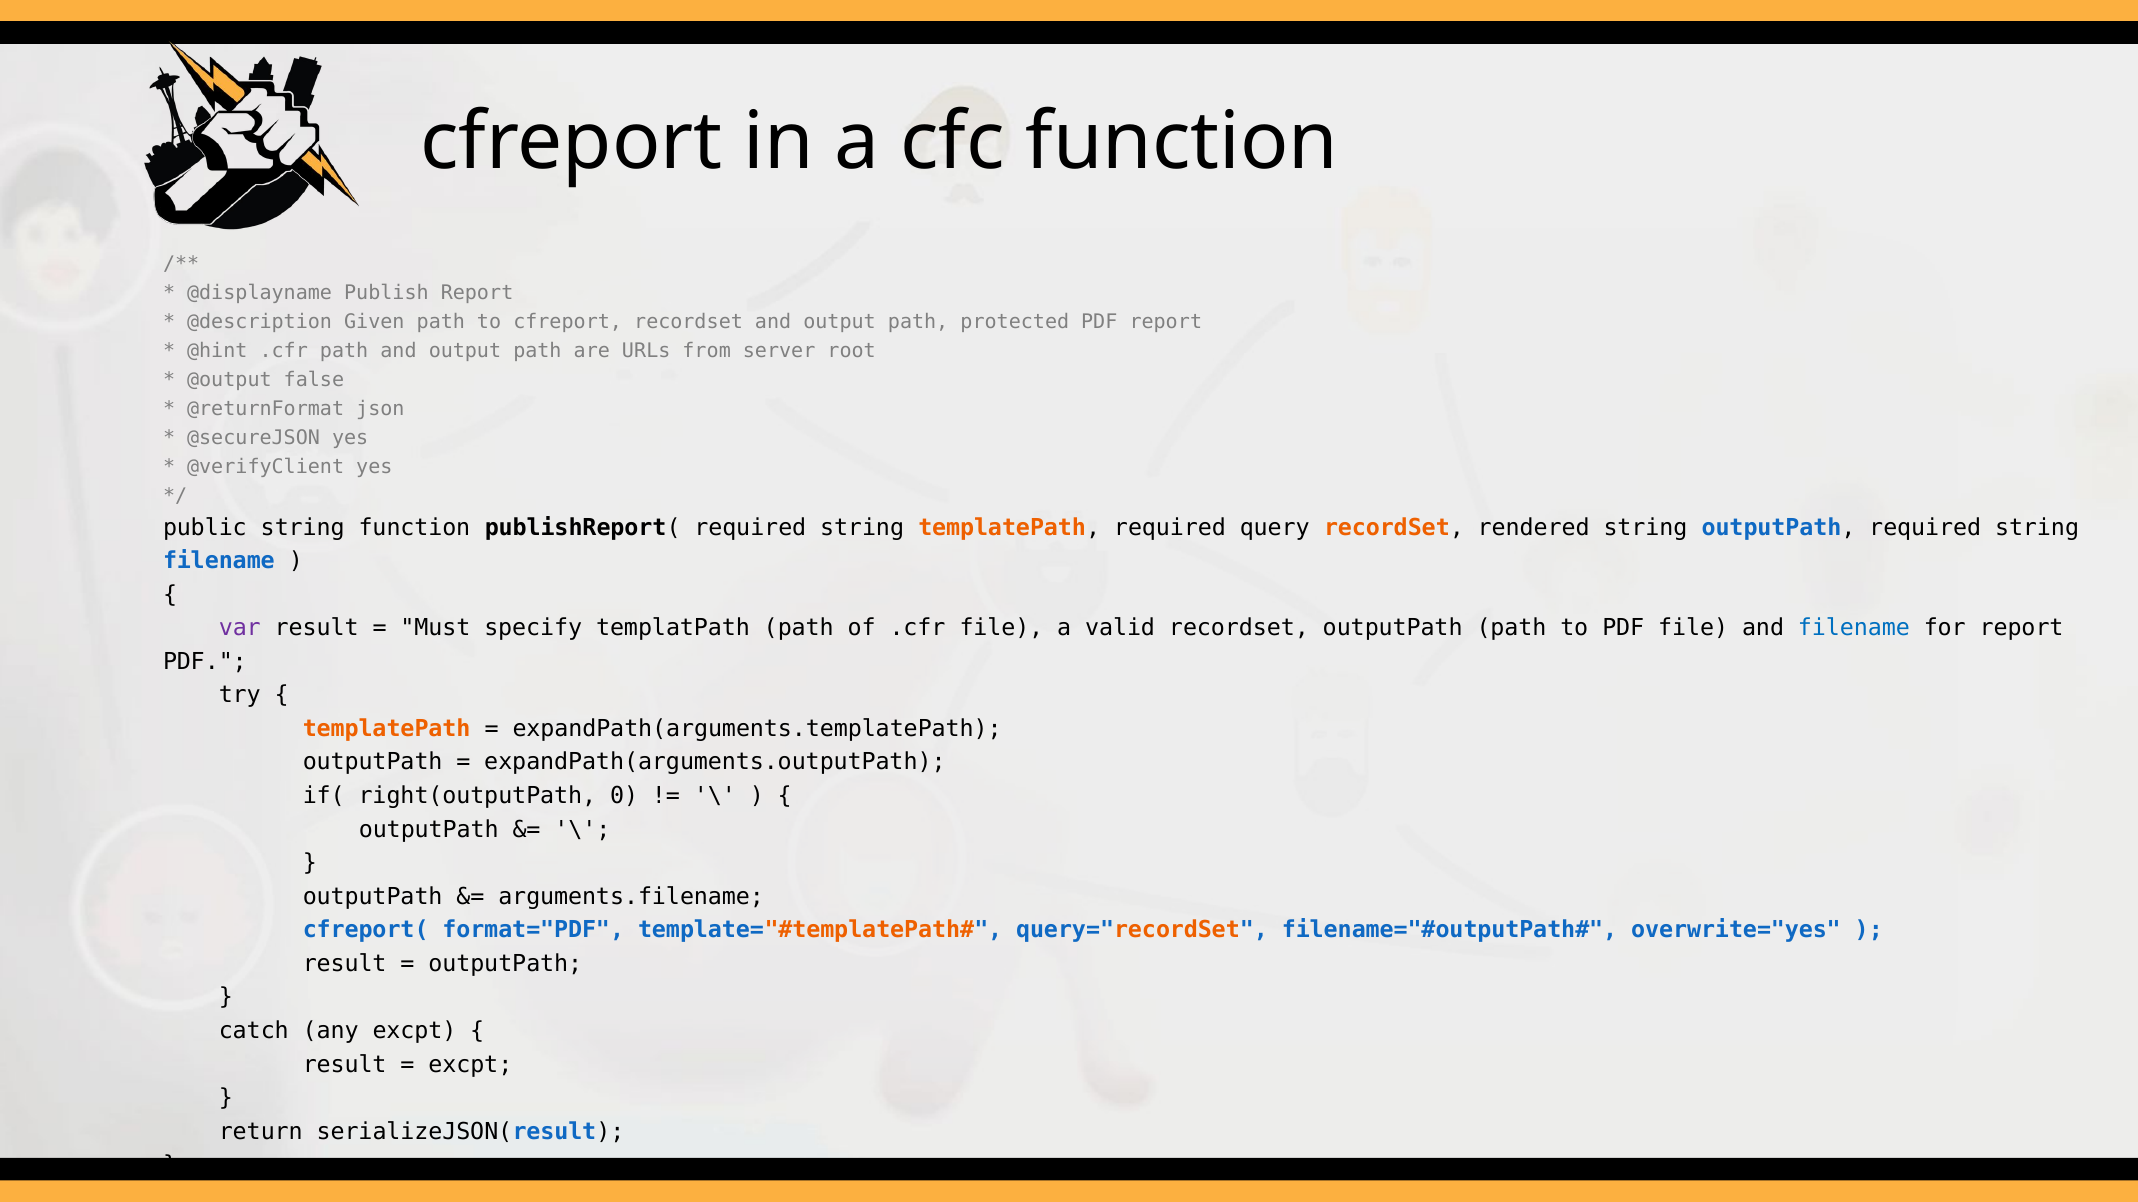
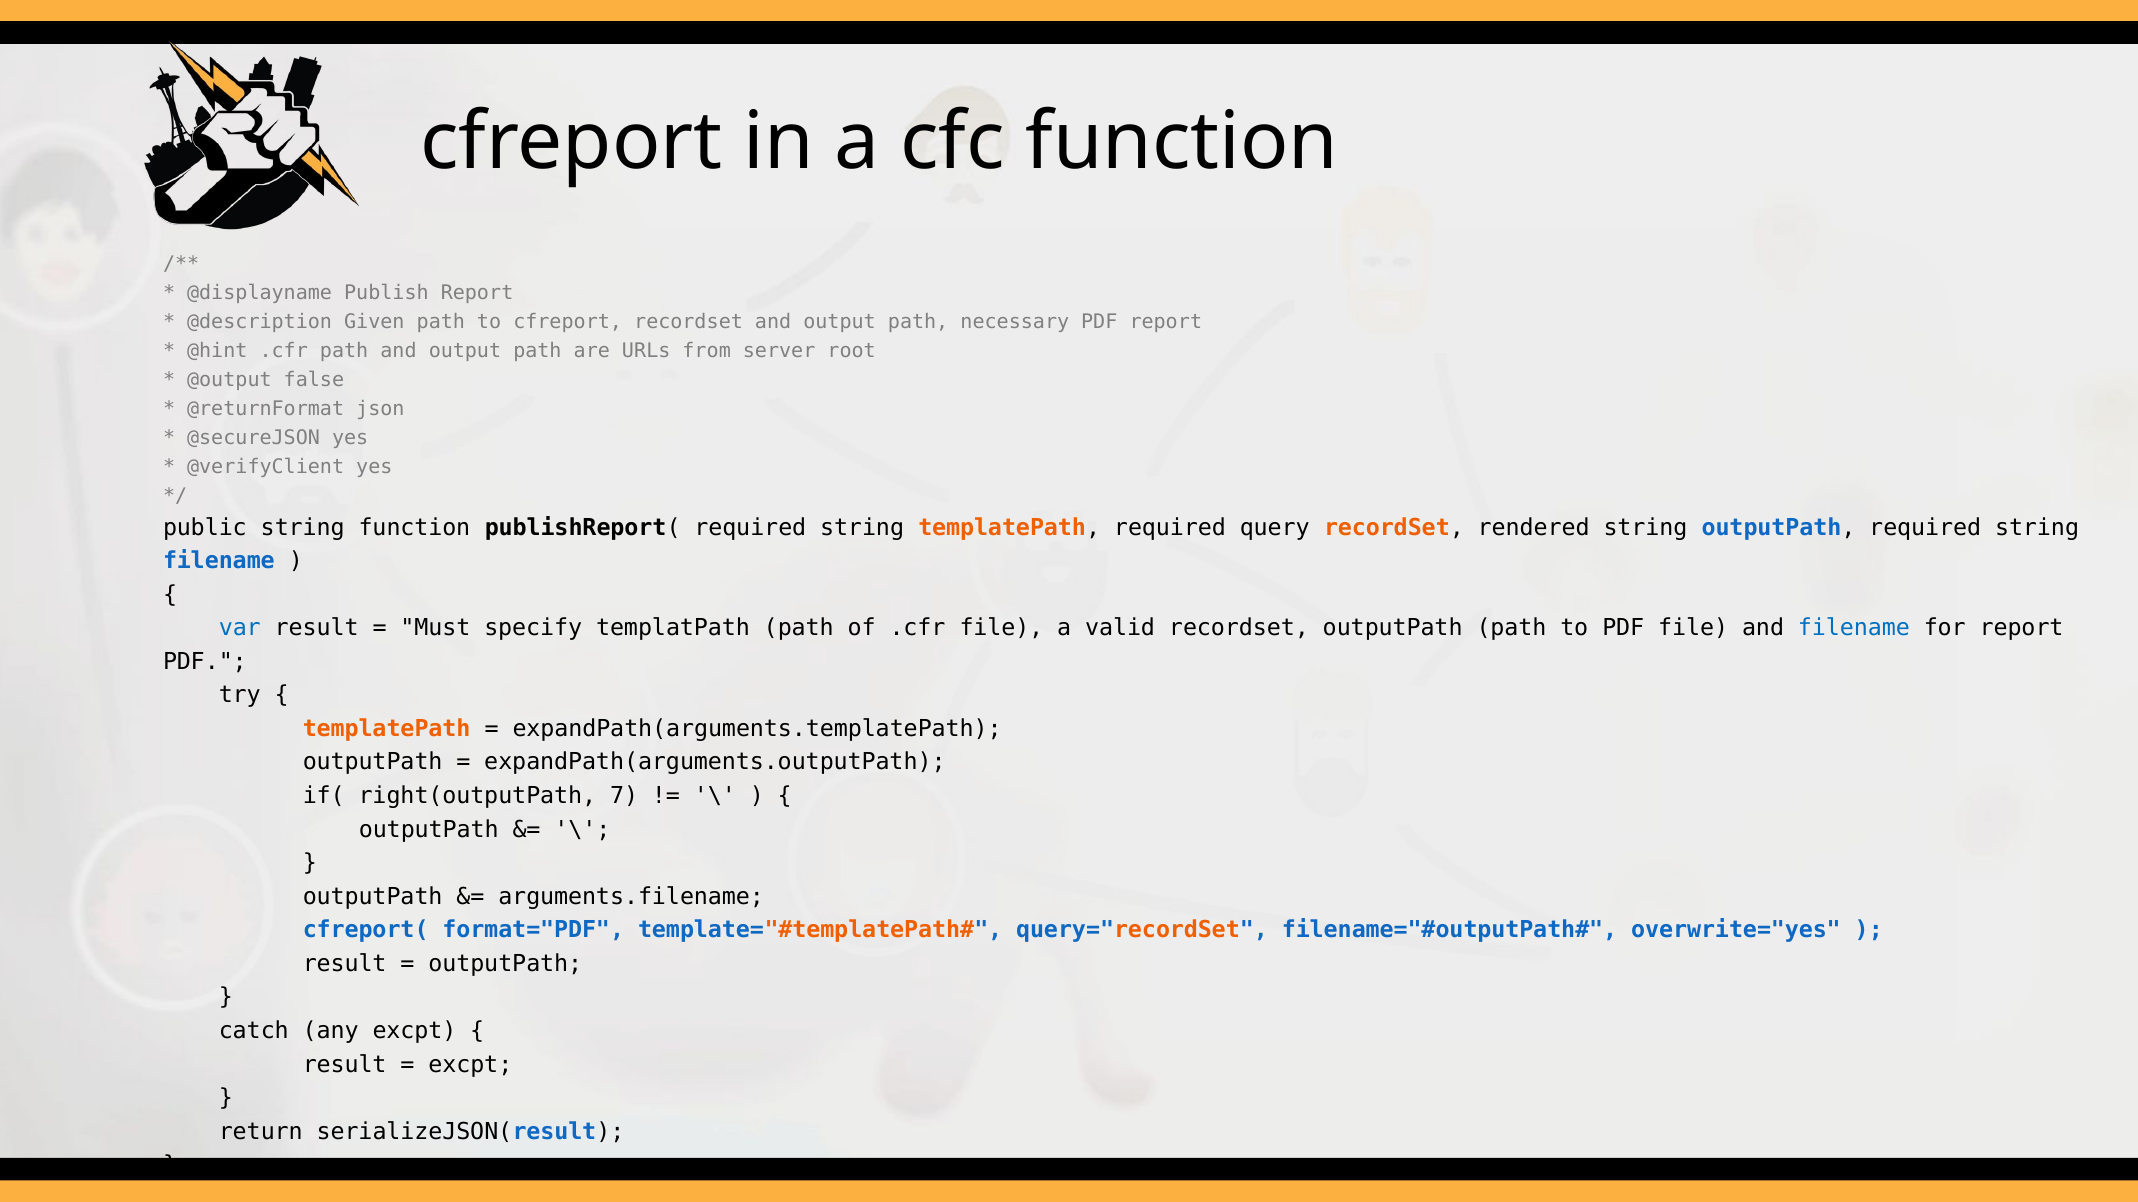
protected: protected -> necessary (1015, 322)
var colour: purple -> blue (240, 628)
0: 0 -> 7 (624, 796)
